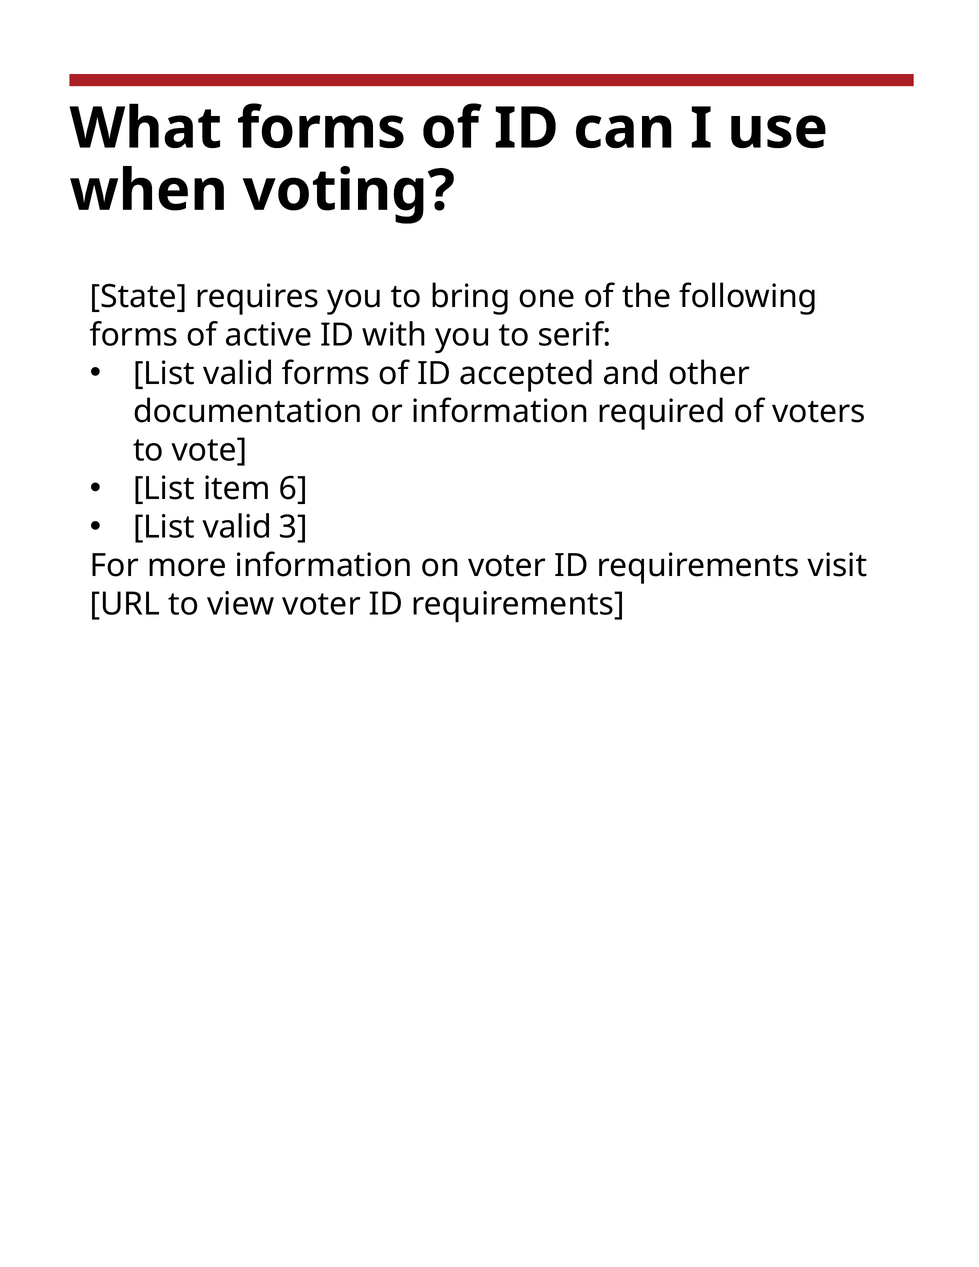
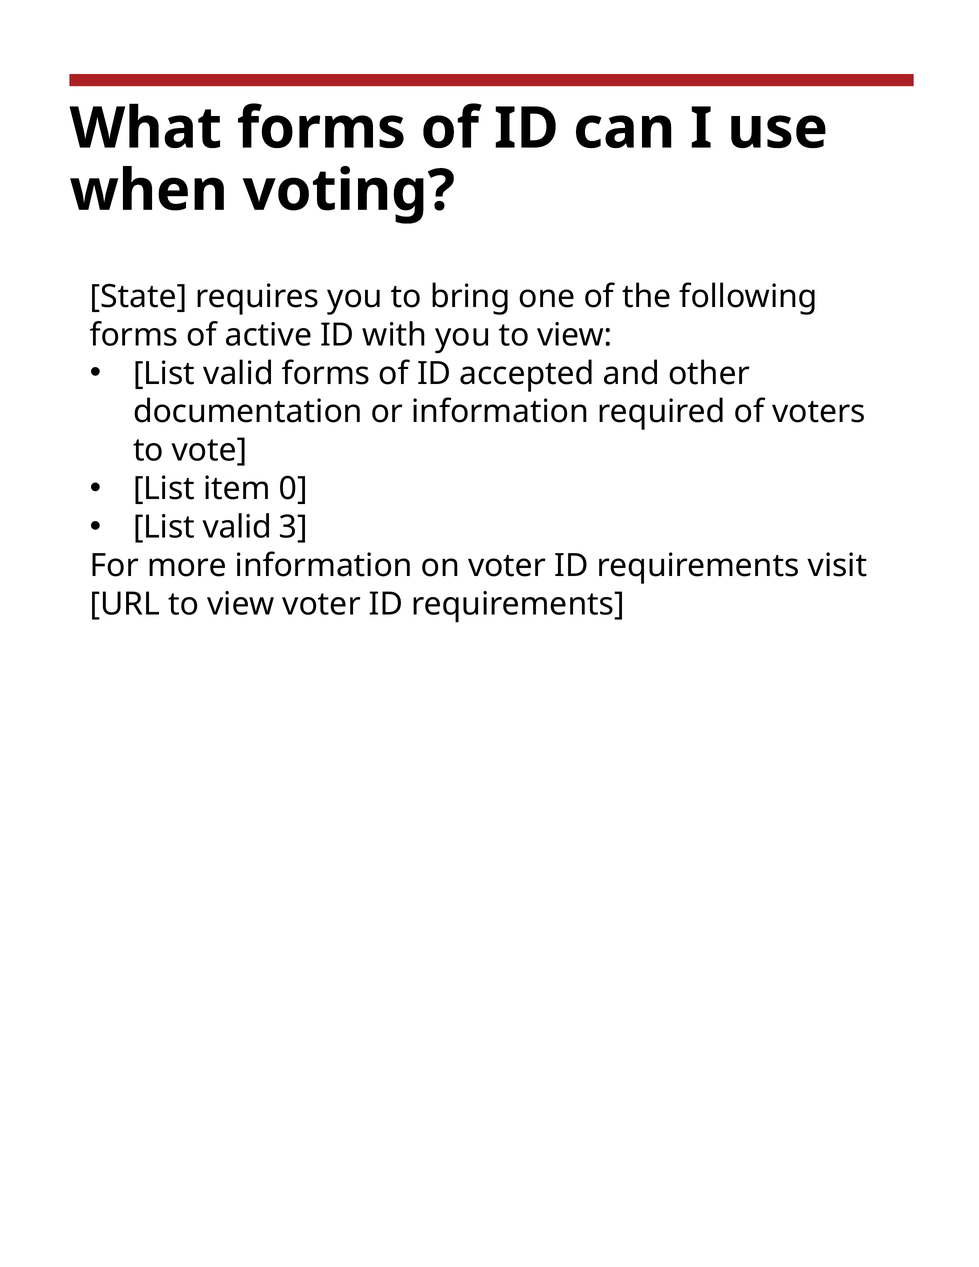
you to serif: serif -> view (575, 335)
6: 6 -> 0 (293, 489)
